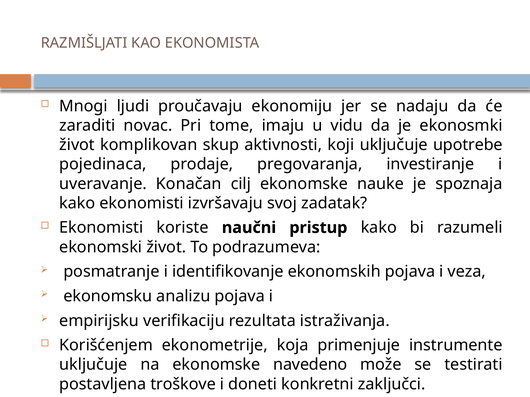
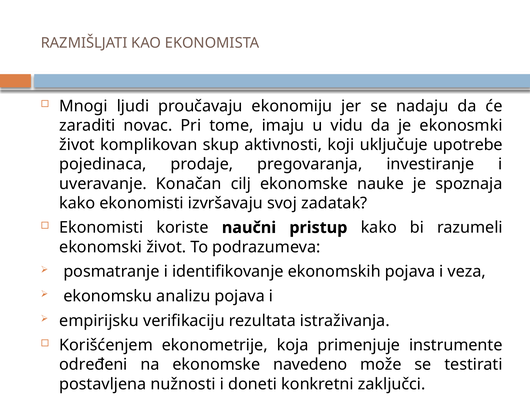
uključuje: uključuje -> određeni (93, 365)
troškove: troškove -> nužnosti (183, 385)
